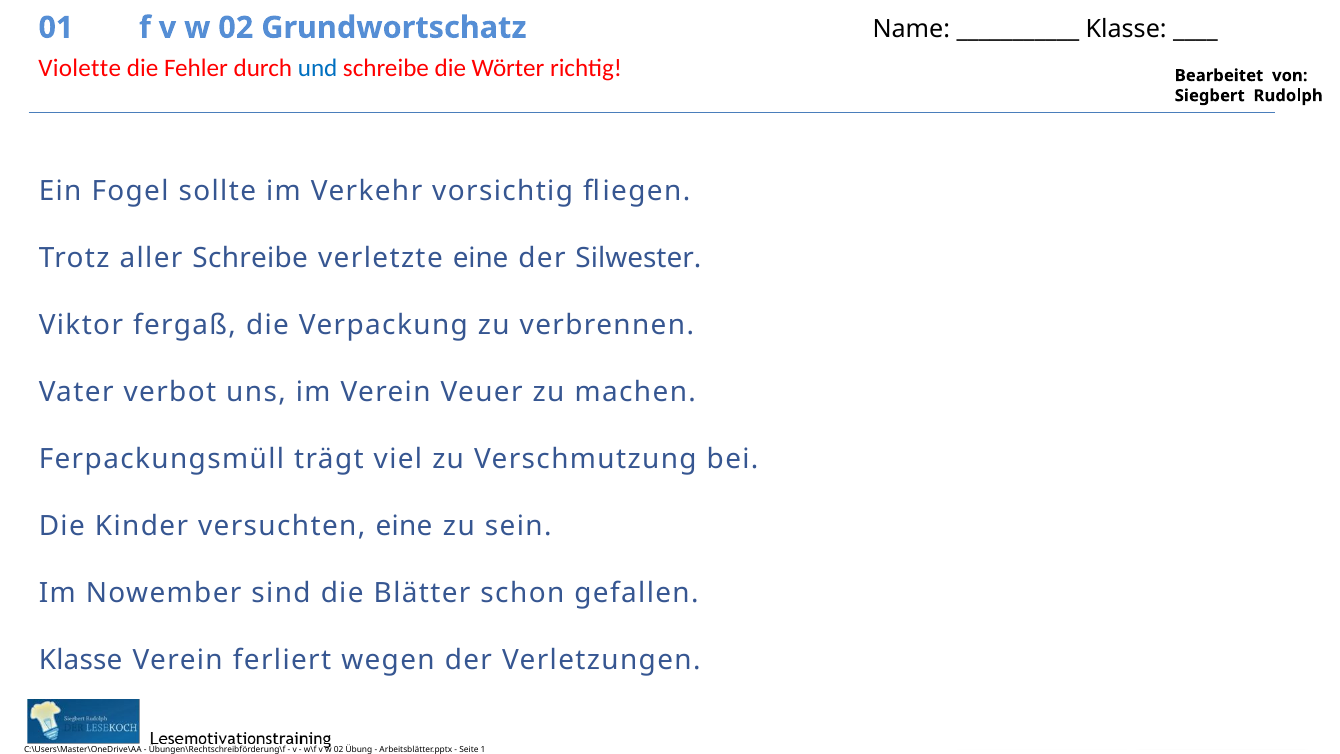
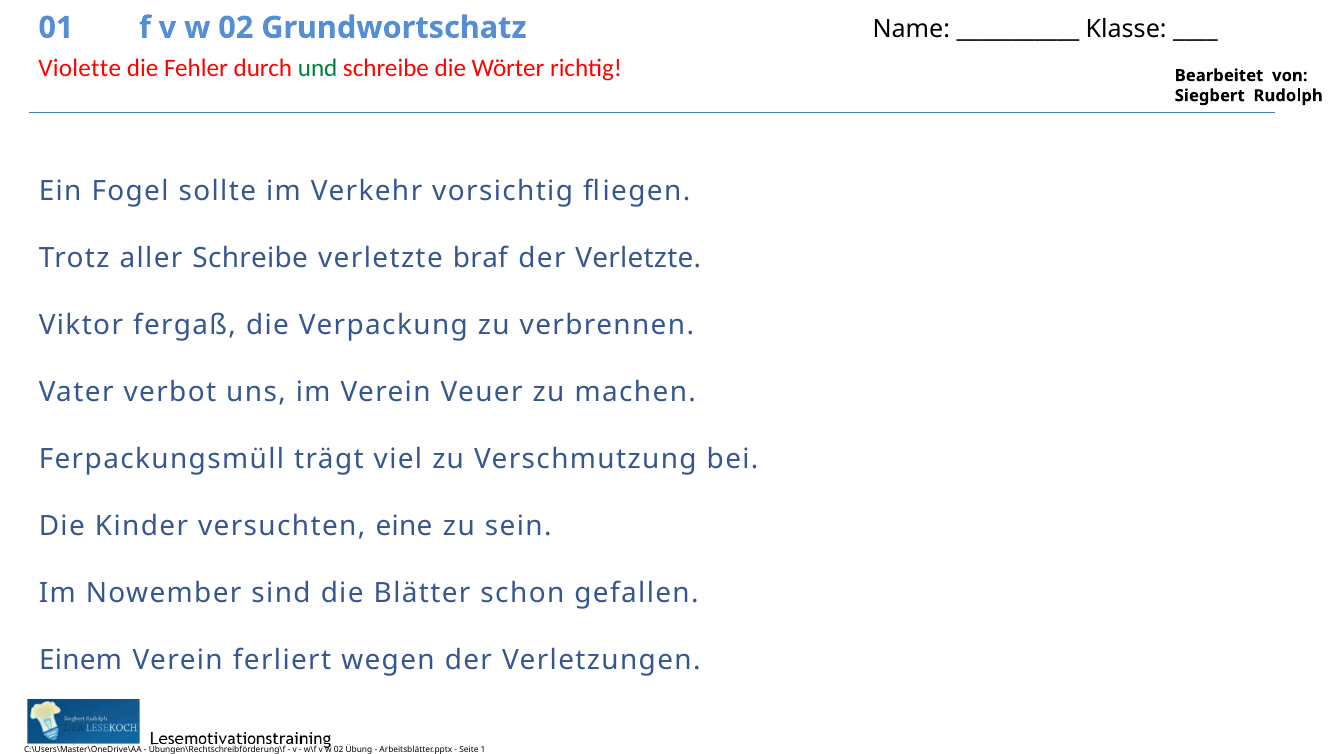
und colour: blue -> green (318, 69)
verletzte eine: eine -> braf (480, 258)
der Silwester: Silwester -> Verletzte (638, 258)
Klasse: Klasse -> Einem (81, 660)
